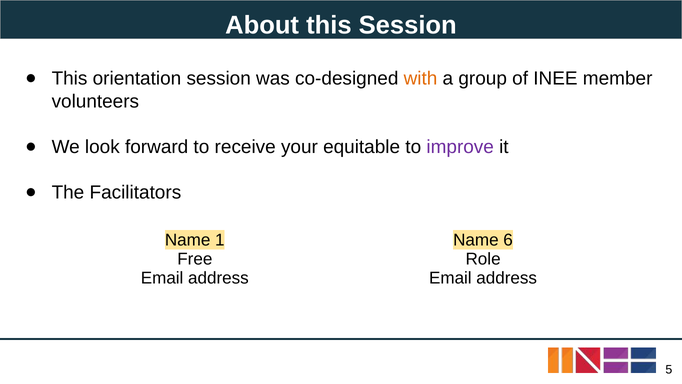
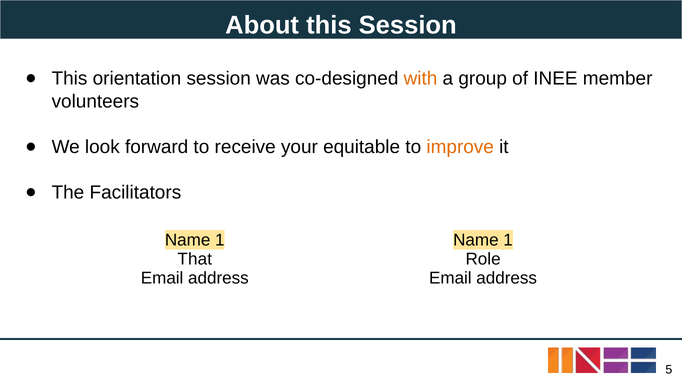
improve colour: purple -> orange (460, 147)
6: 6 -> 1 (508, 240)
Free: Free -> That (195, 259)
